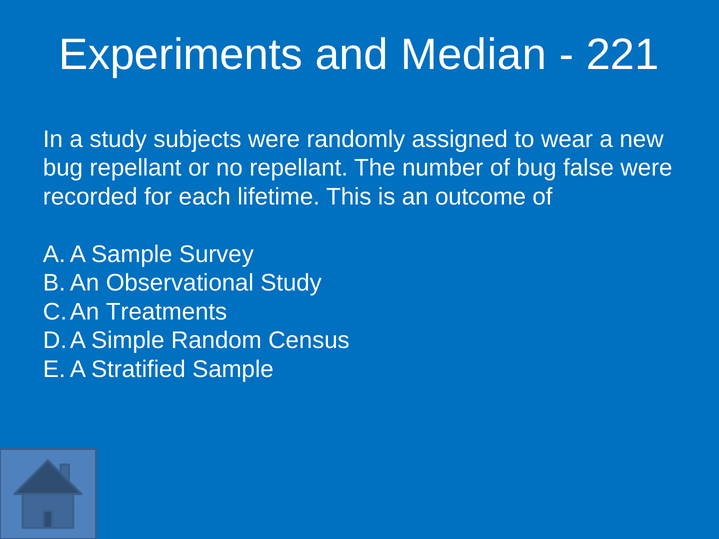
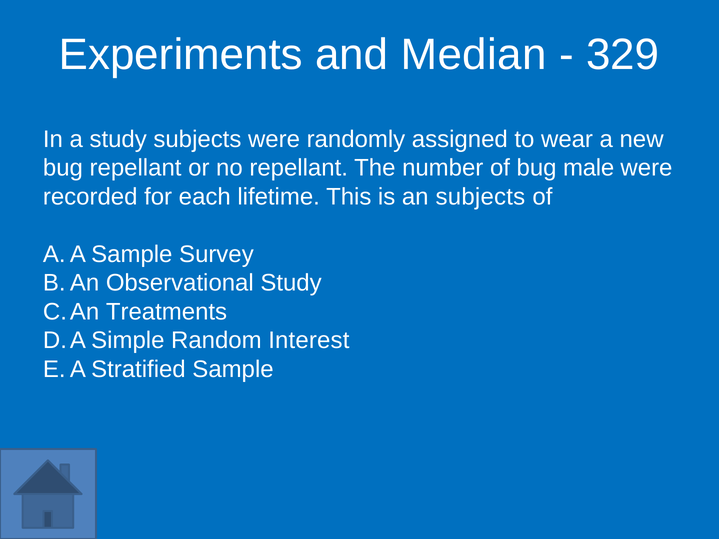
221: 221 -> 329 (623, 55)
false: false -> male (589, 168)
an outcome: outcome -> subjects (480, 197)
Census: Census -> Interest (309, 341)
